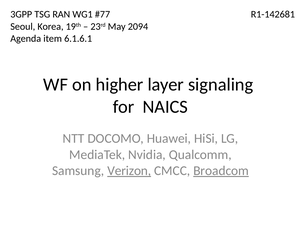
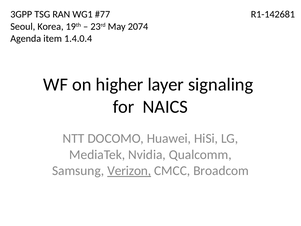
2094: 2094 -> 2074 (138, 26)
6.1.6.1: 6.1.6.1 -> 1.4.0.4 (78, 38)
Broadcom underline: present -> none (221, 171)
